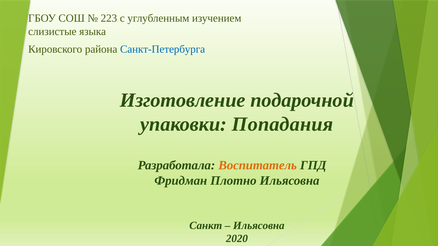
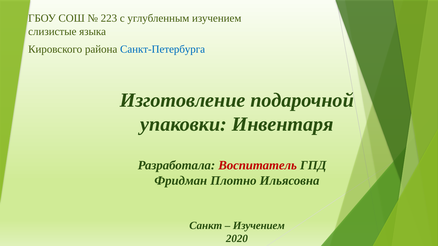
Попадания: Попадания -> Инвентаря (283, 125)
Воспитатель colour: orange -> red (258, 166)
Ильясовна: Ильясовна -> Изучением (259, 226)
